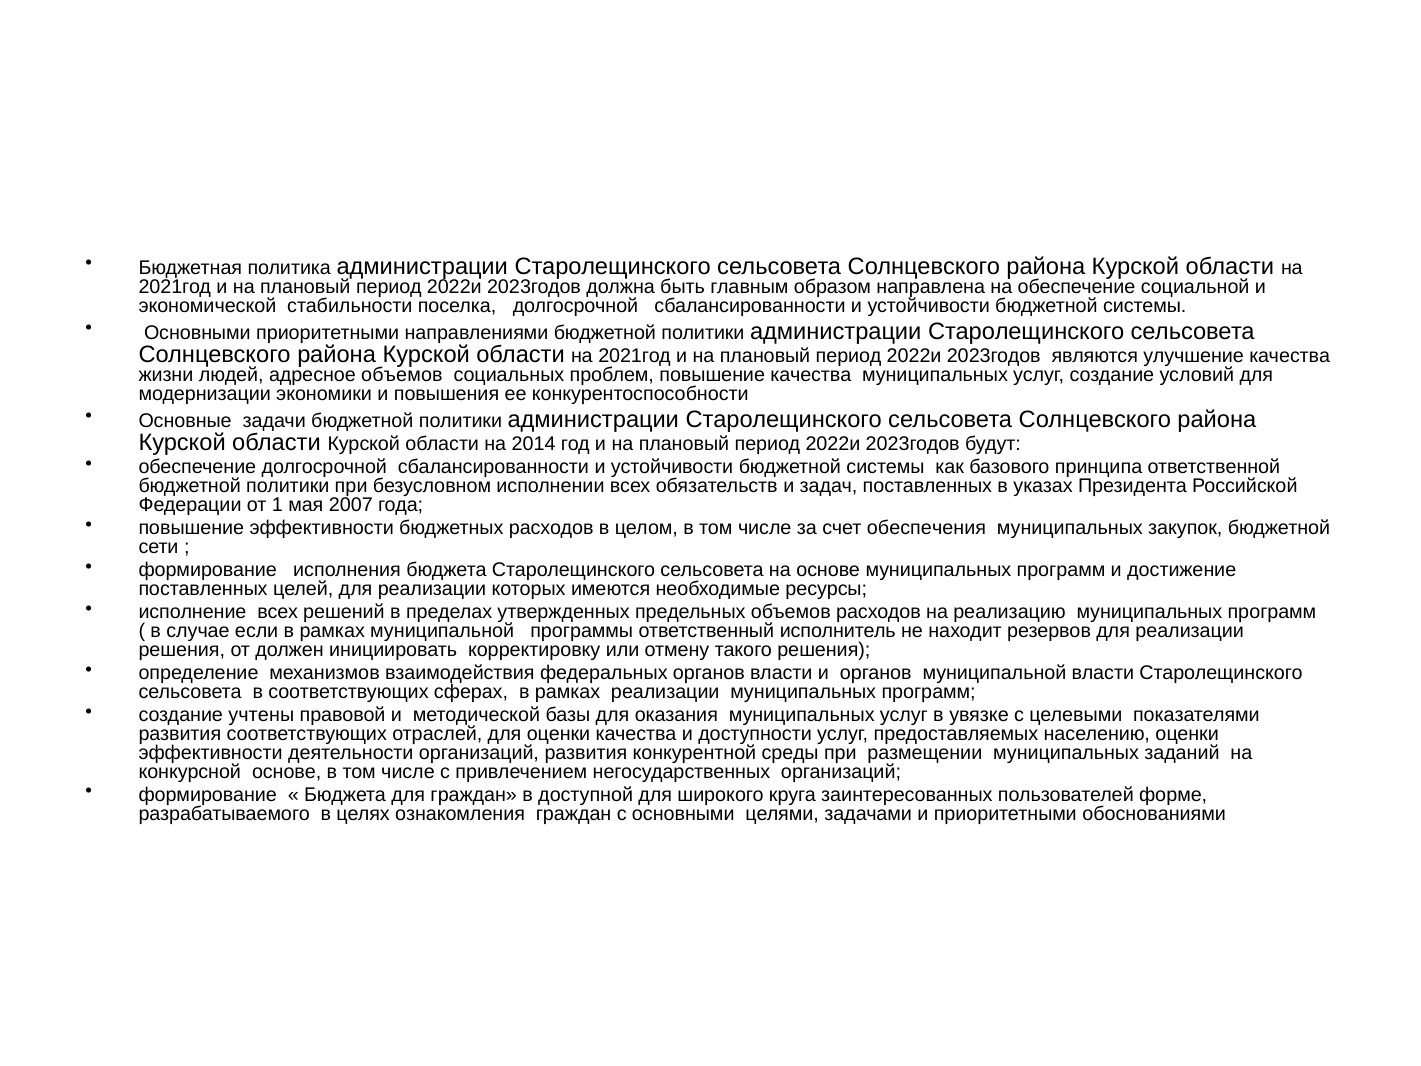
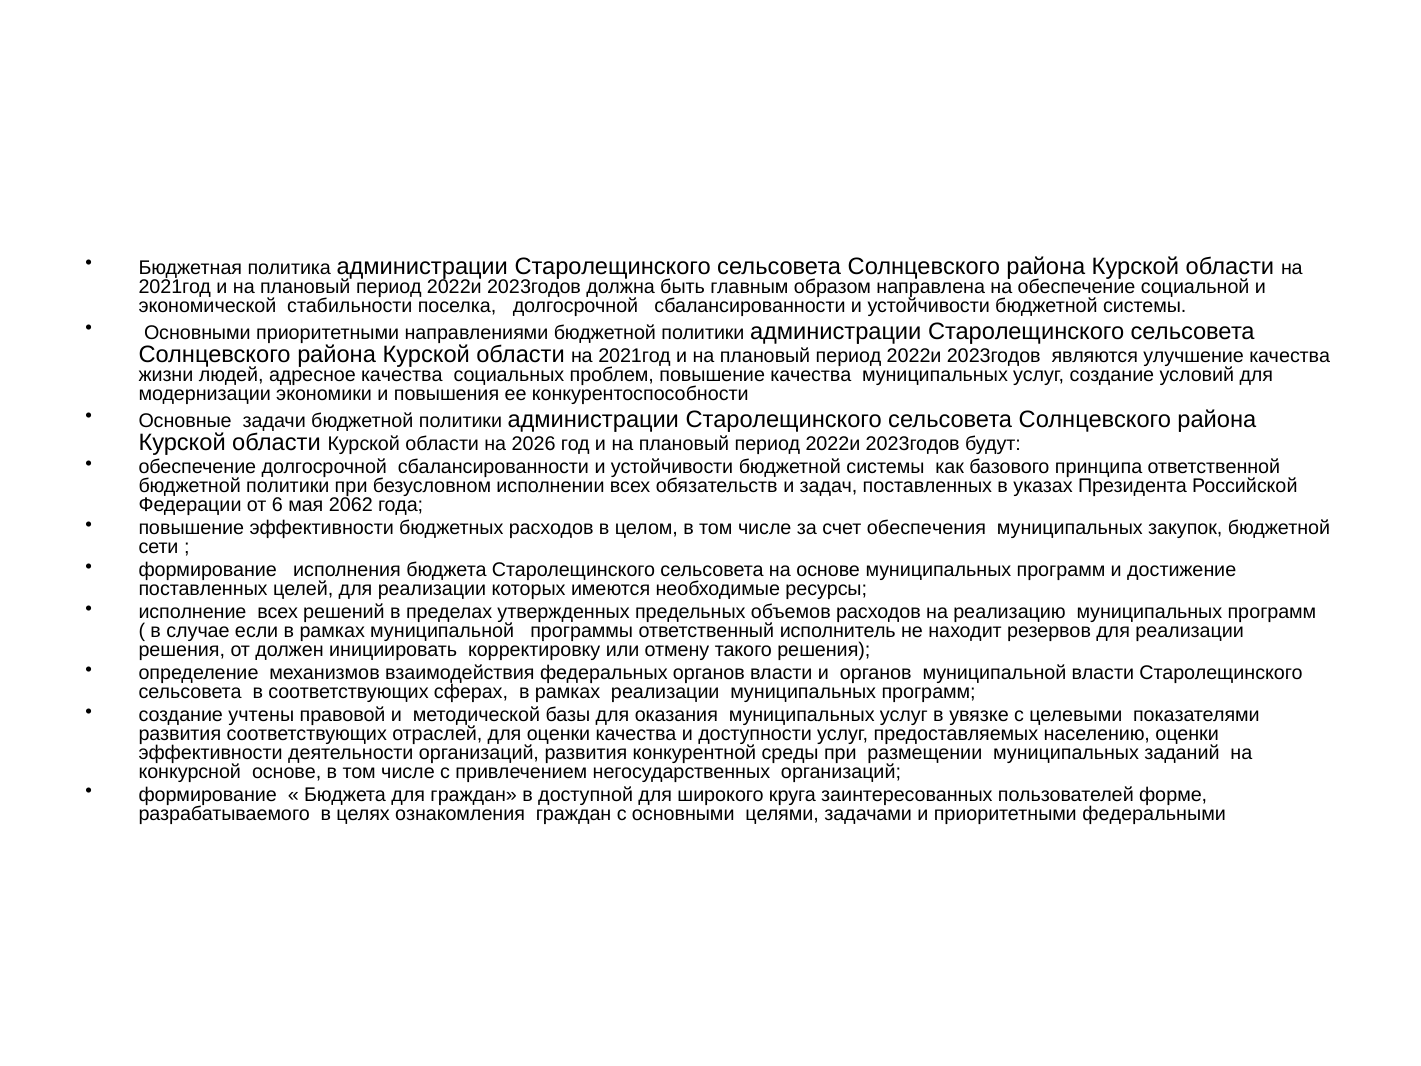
адресное объемов: объемов -> качества (402, 375)
2014: 2014 -> 2026 (534, 444)
1: 1 -> 6 (277, 505)
2007: 2007 -> 2062 (351, 505)
обоснованиями: обоснованиями -> федеральными (1154, 814)
